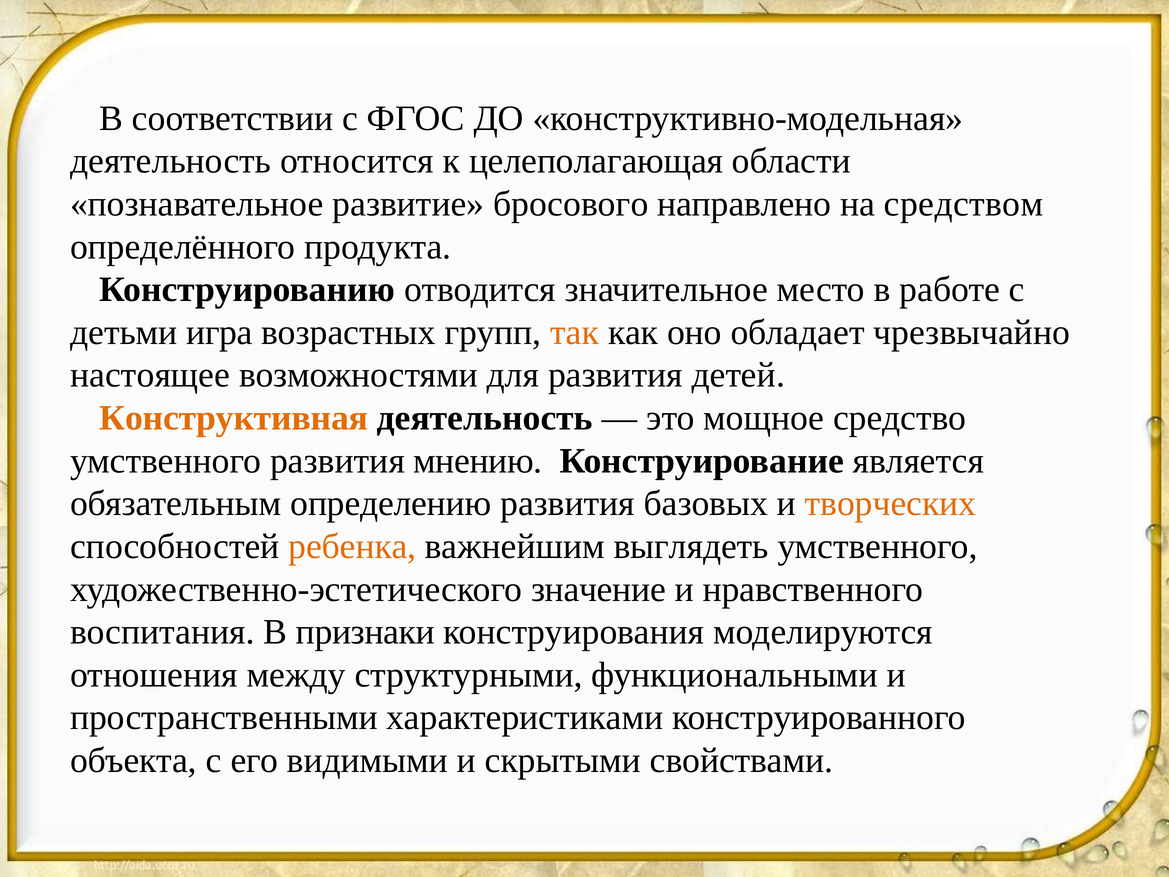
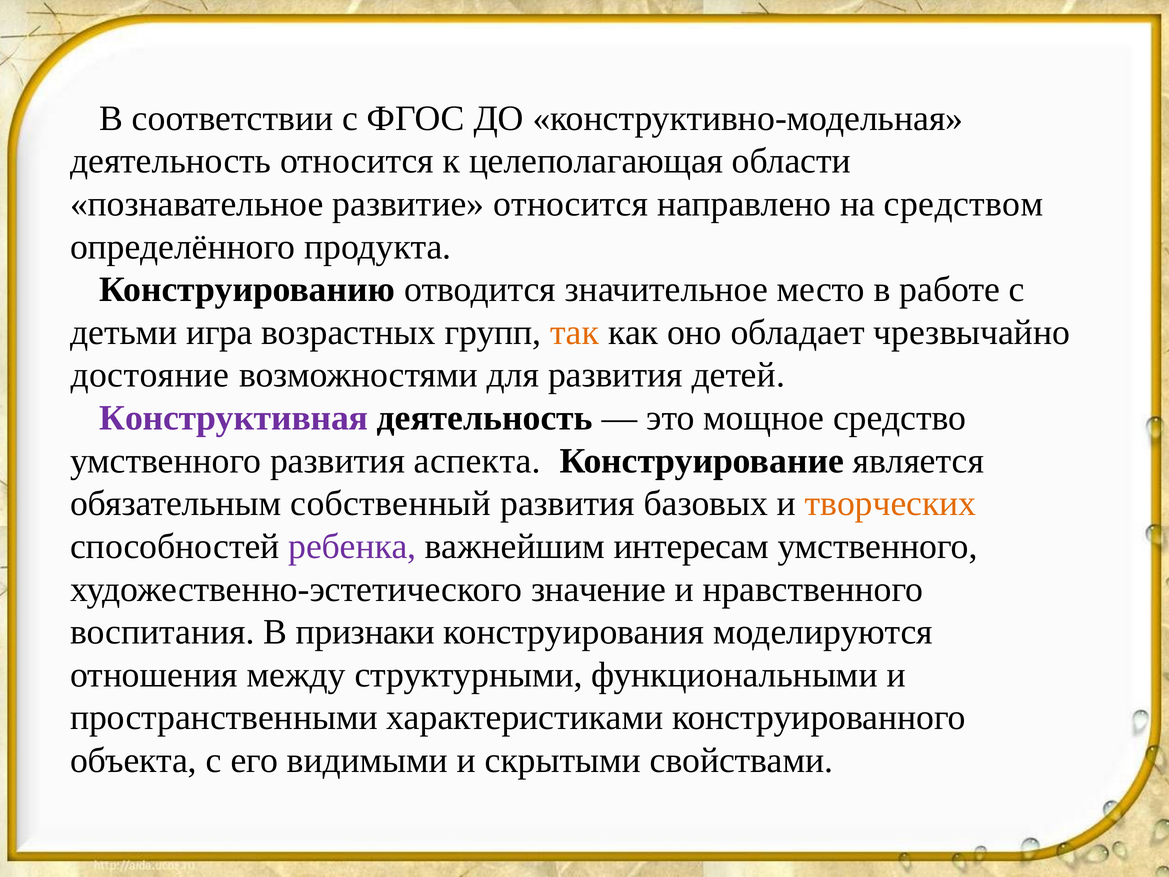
развитие бросового: бросового -> относится (571, 204)
настоящее: настоящее -> достояние (150, 375)
Конструктивная colour: orange -> purple (234, 418)
мнению: мнению -> аспекта (477, 461)
определению: определению -> собственный (391, 503)
ребенка colour: orange -> purple (352, 546)
выглядеть: выглядеть -> интересам (691, 546)
